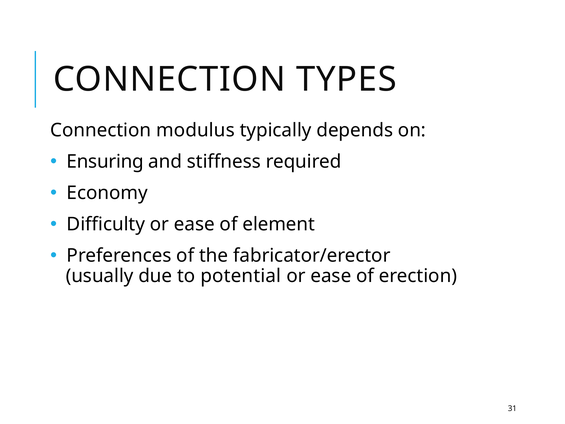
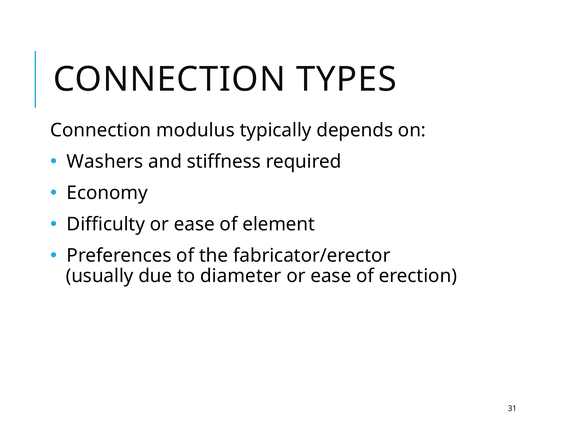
Ensuring: Ensuring -> Washers (105, 162)
potential: potential -> diameter (241, 276)
